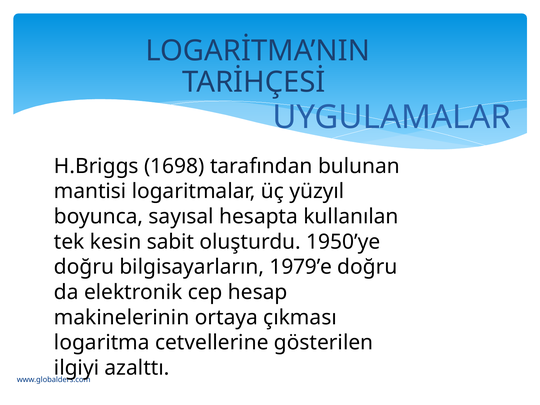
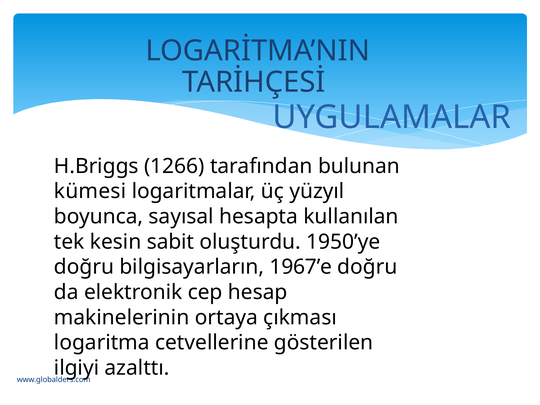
1698: 1698 -> 1266 (174, 166)
mantisi: mantisi -> kümesi (90, 191)
1979’e: 1979’e -> 1967’e (301, 267)
